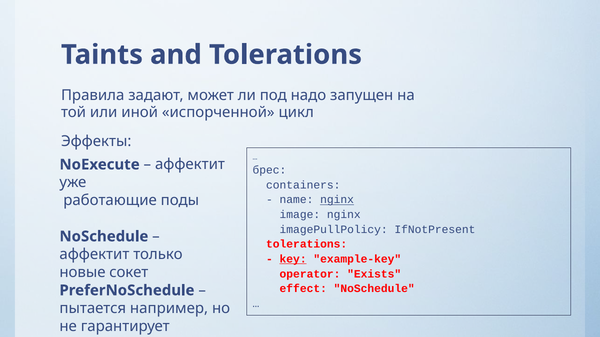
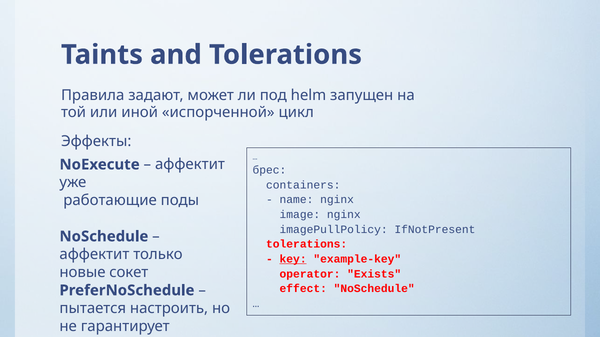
надо: надо -> helm (308, 95)
nginx underline: present -> none (337, 200)
например: например -> настроить (169, 309)
